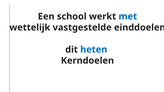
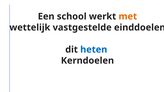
met colour: blue -> orange (128, 16)
